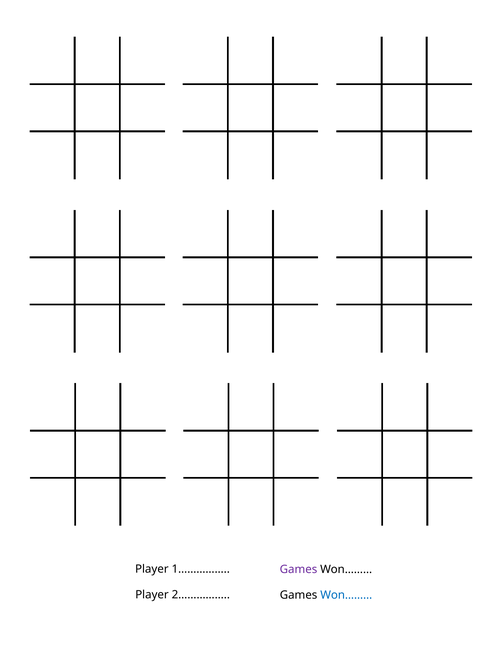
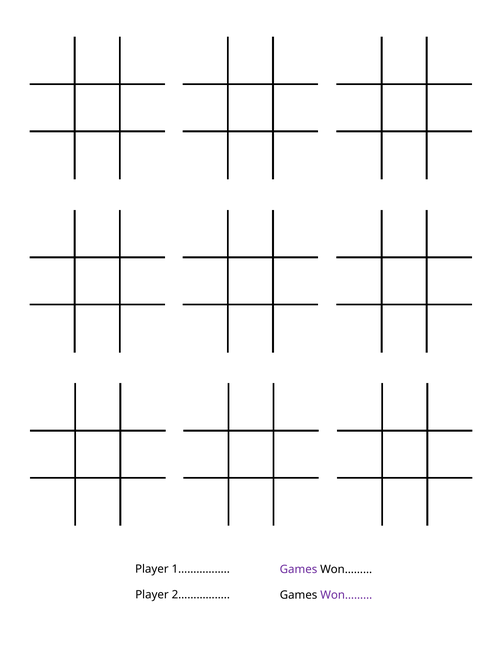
Won……… colour: blue -> purple (346, 595)
